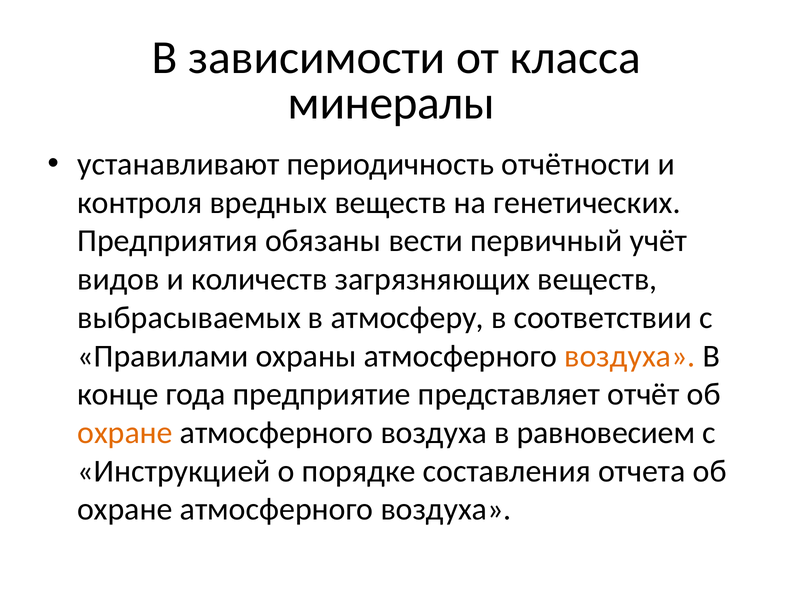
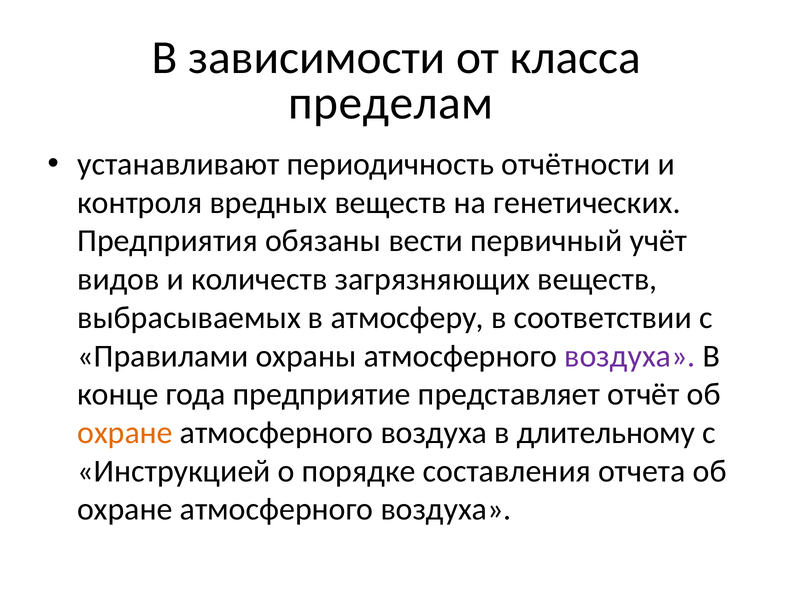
минералы: минералы -> пределам (391, 103)
воздуха colour: orange -> purple (630, 356)
равновесием: равновесием -> длительному (606, 433)
